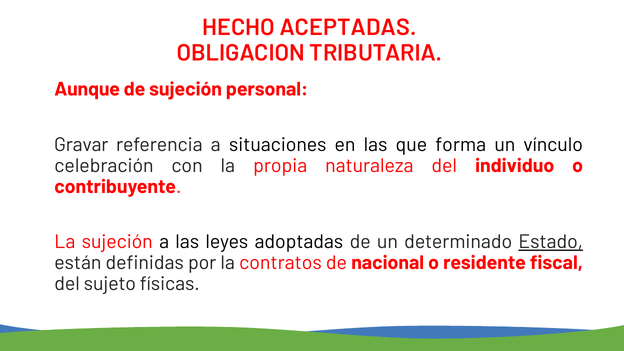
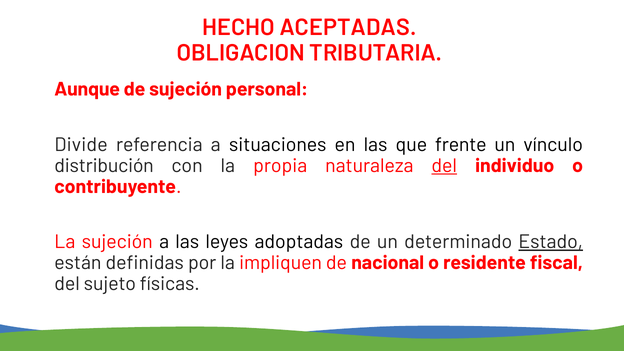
Gravar: Gravar -> Divide (81, 145)
forma: forma -> frente (461, 145)
celebración: celebración -> distribución (104, 166)
del underline: none -> present (444, 166)
contratos: contratos -> impliquen (281, 263)
